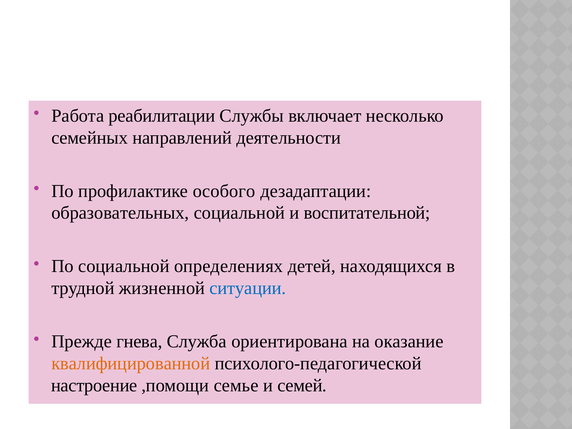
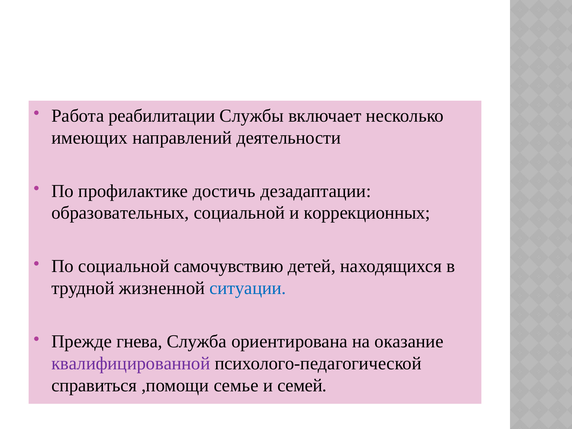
семейных: семейных -> имеющих (90, 138)
особого: особого -> достичь (224, 191)
воспитательной: воспитательной -> коррекционных (367, 213)
определениях: определениях -> самочувствию (229, 266)
квалифицированной colour: orange -> purple (131, 363)
настроение: настроение -> справиться (94, 385)
